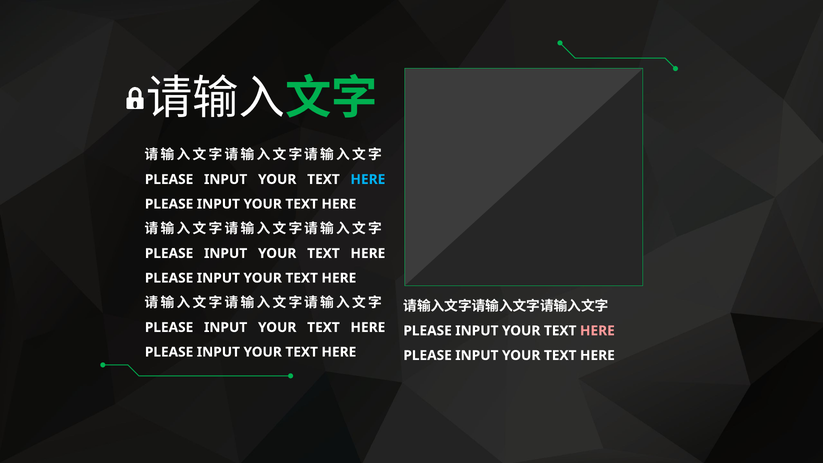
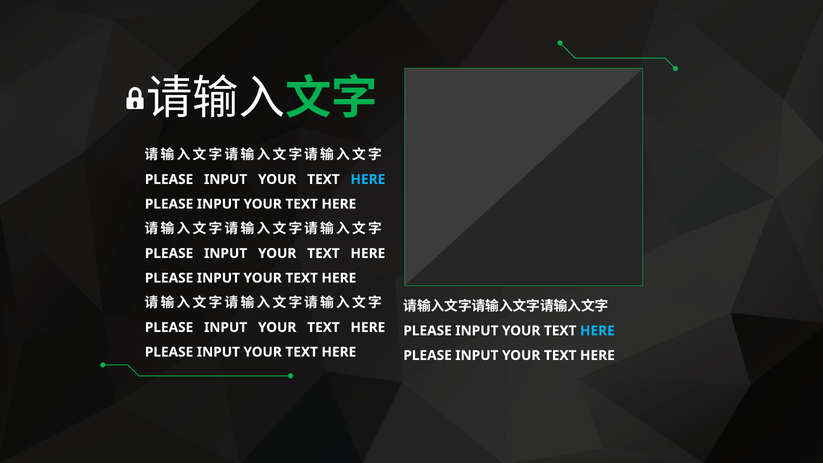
HERE colour: pink -> light blue (597, 331)
